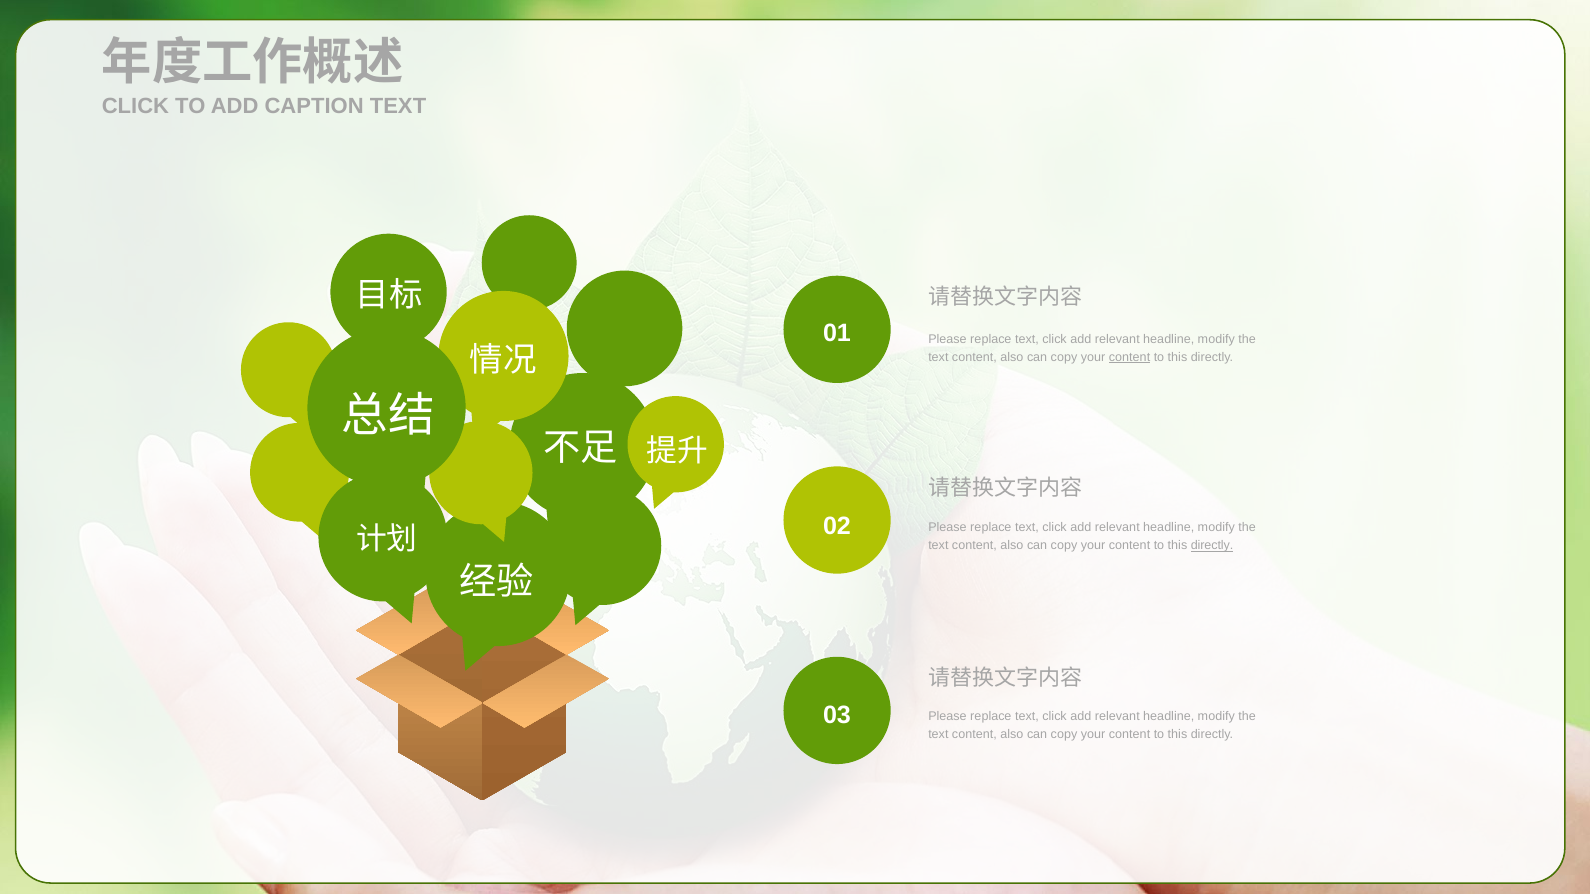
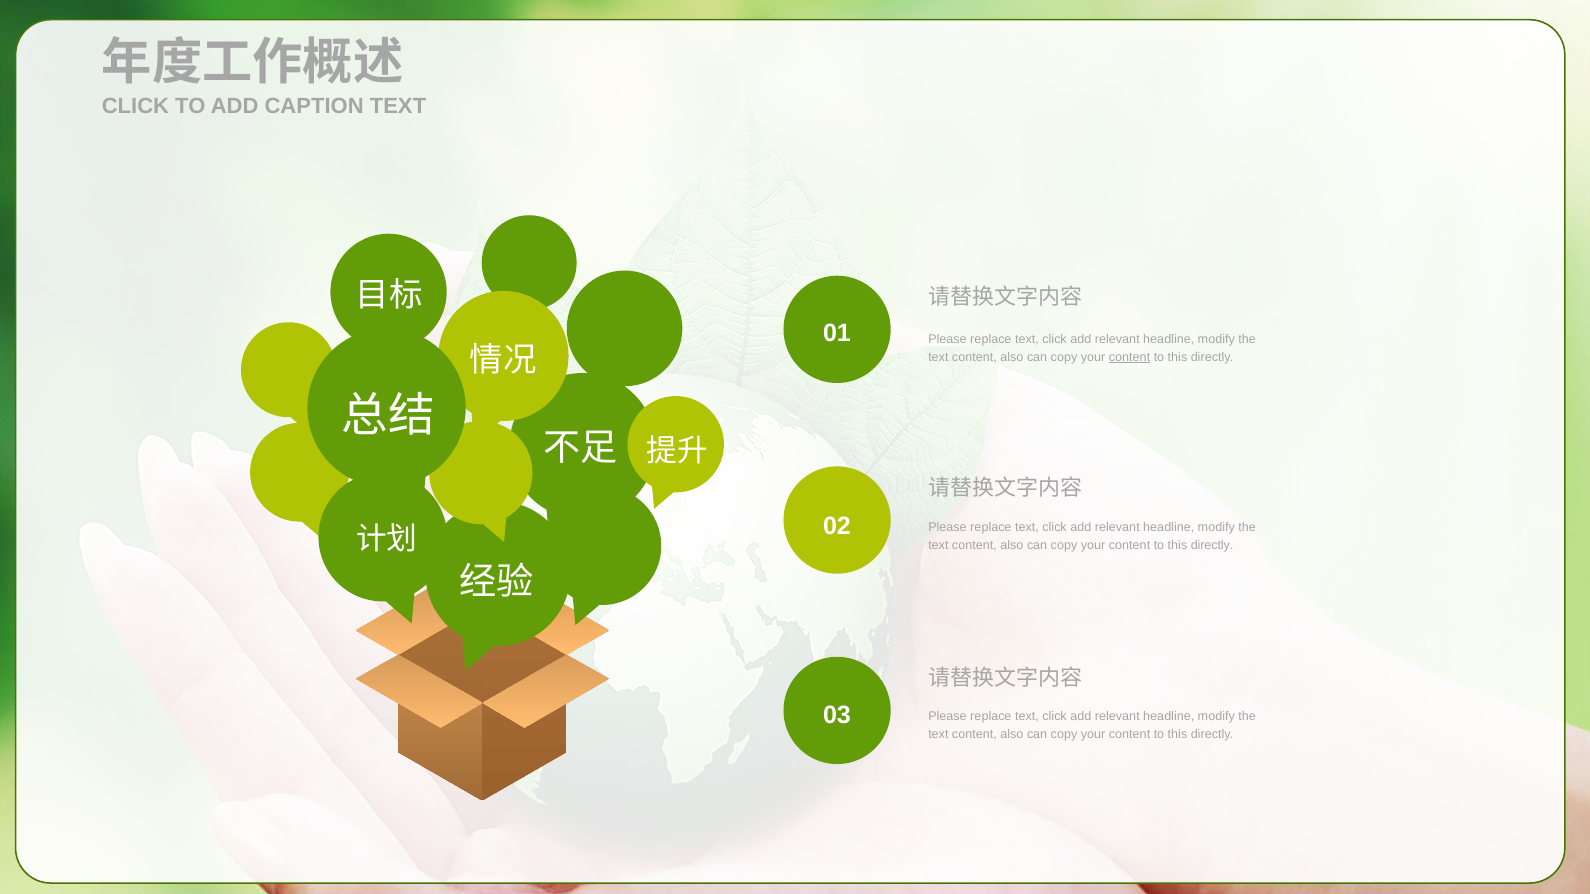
directly underline: present -> none (1212, 546)
